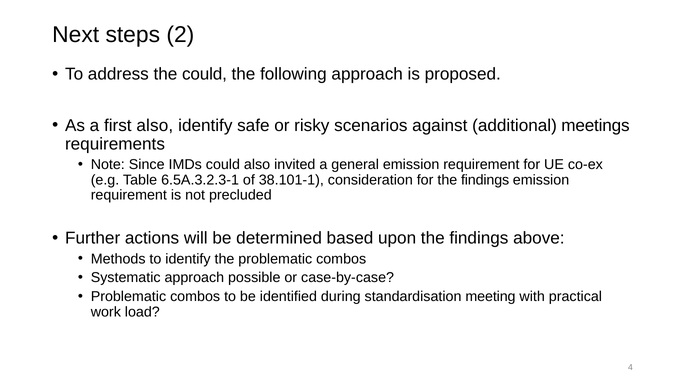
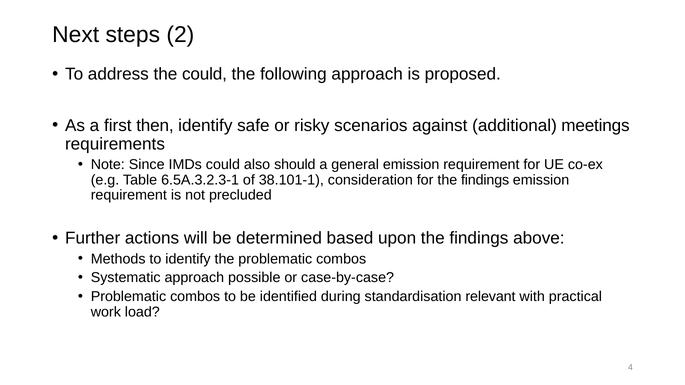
first also: also -> then (155, 126)
invited: invited -> should (295, 165)
meeting: meeting -> relevant (490, 297)
